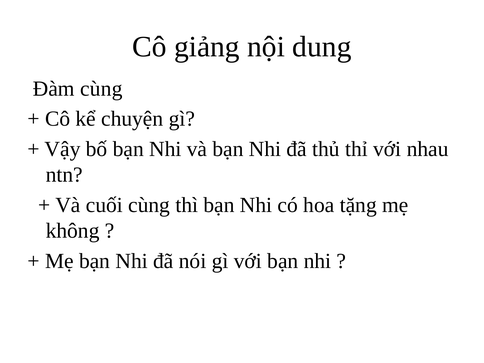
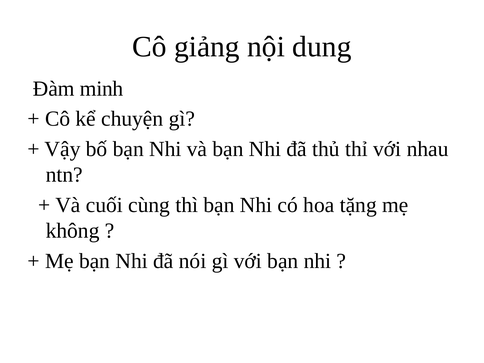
Đàm cùng: cùng -> minh (102, 89)
